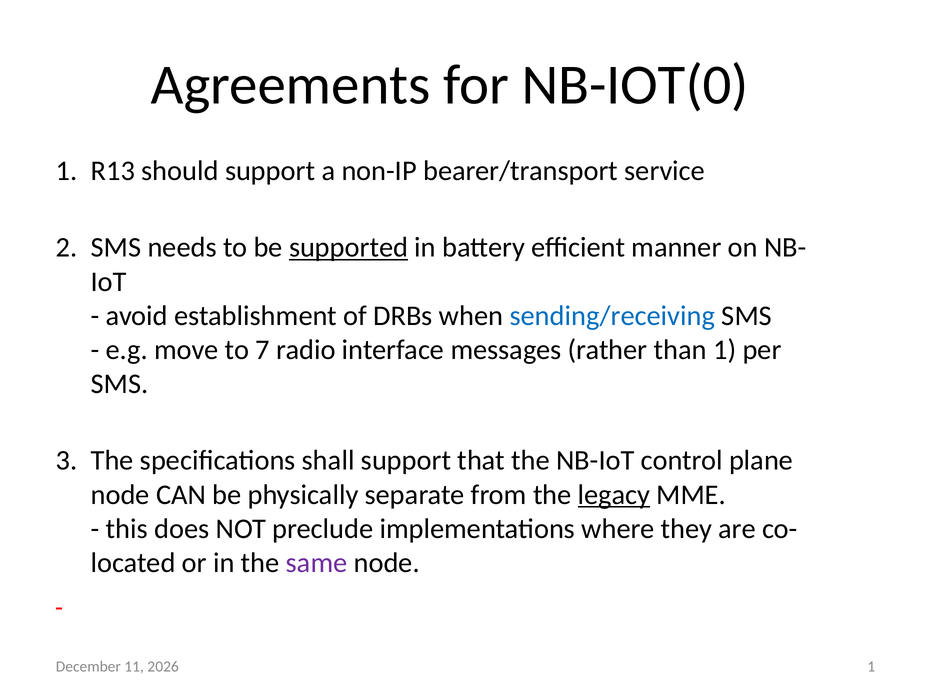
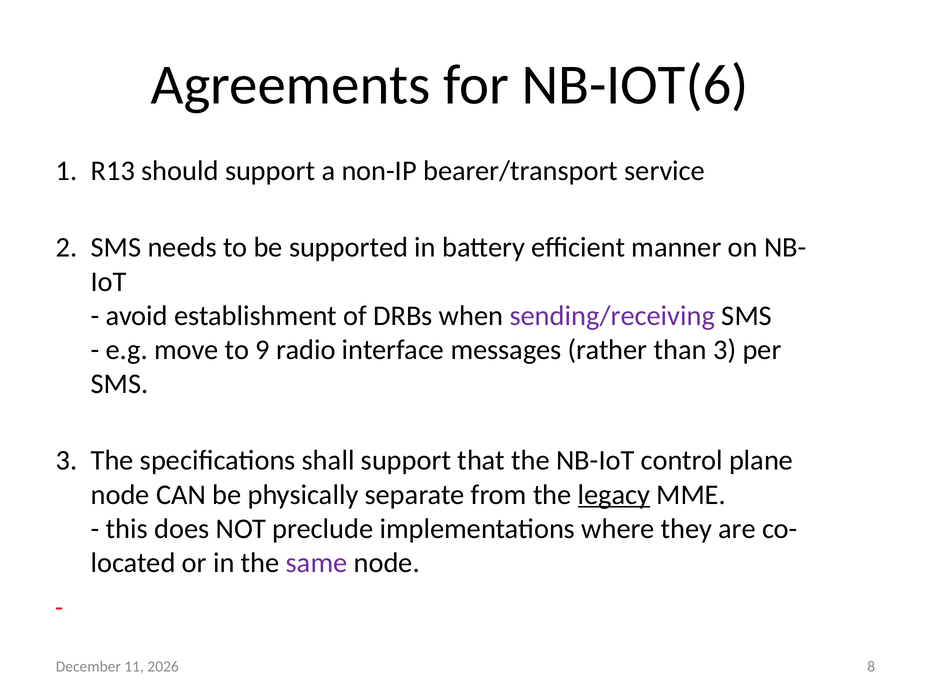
NB-IOT(0: NB-IOT(0 -> NB-IOT(6 (635, 85)
supported underline: present -> none (349, 248)
sending/receiving colour: blue -> purple (612, 316)
7: 7 -> 9 (263, 350)
than 1: 1 -> 3 (725, 350)
1: 1 -> 8 (871, 667)
